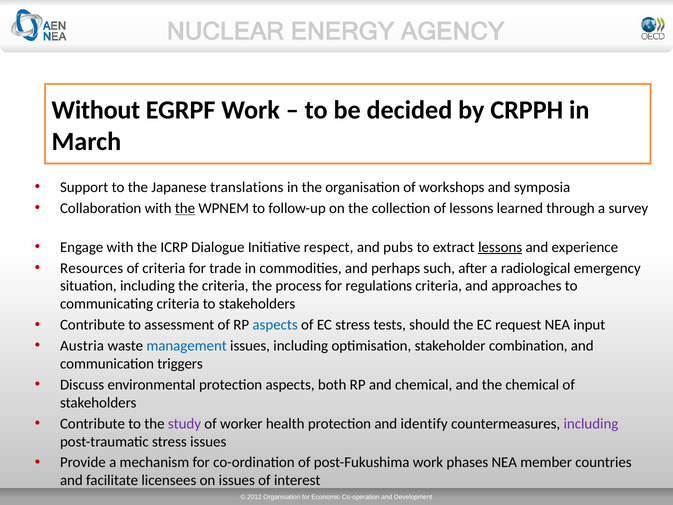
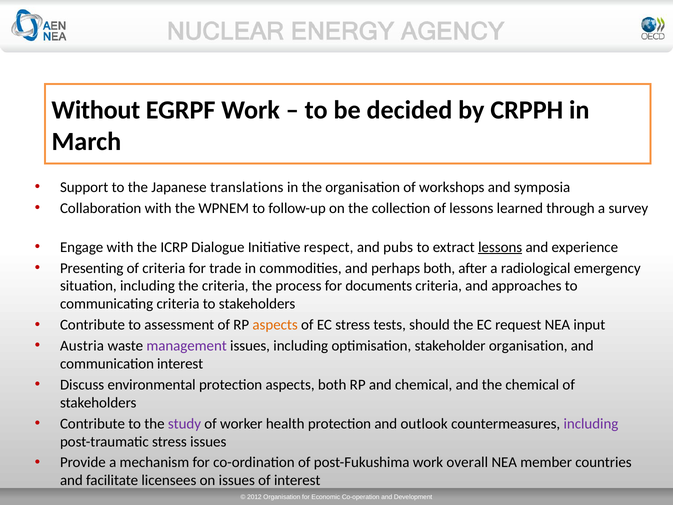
the underline: present -> none (185, 208)
Resources: Resources -> Presenting (92, 268)
perhaps such: such -> both (439, 268)
regulations: regulations -> documents (379, 286)
aspects colour: blue -> orange (275, 325)
management colour: blue -> purple (187, 346)
stakeholder combination: combination -> organisation (528, 346)
communication triggers: triggers -> interest (180, 364)
identify: identify -> outlook (424, 423)
phases: phases -> overall (467, 462)
